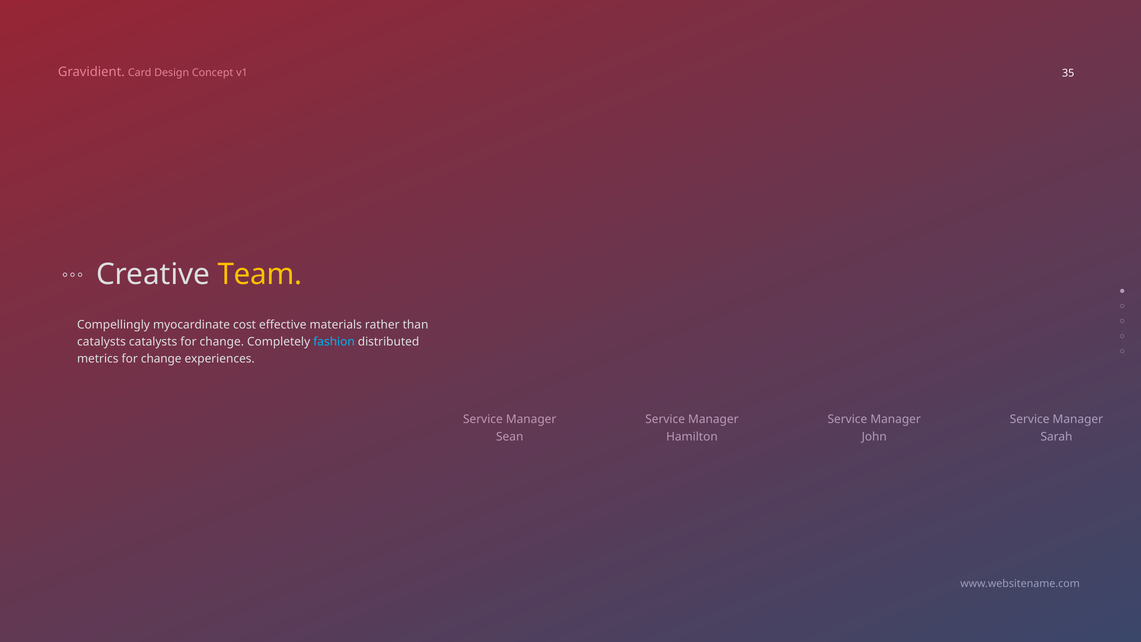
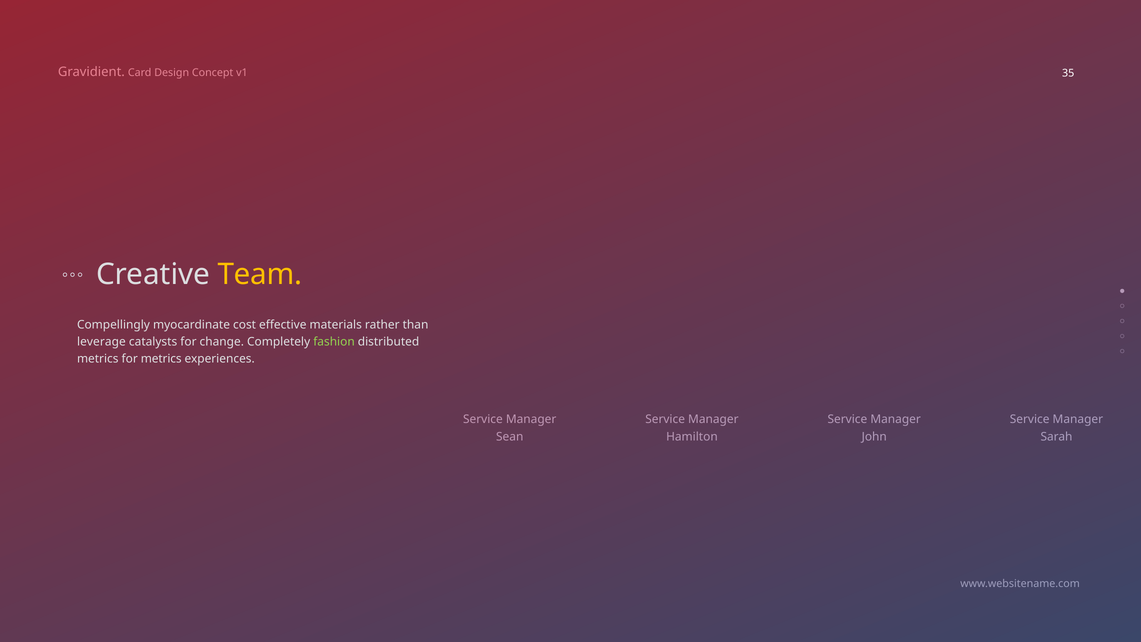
catalysts: catalysts -> leverage (101, 342)
fashion colour: light blue -> light green (334, 342)
metrics for change: change -> metrics (161, 359)
